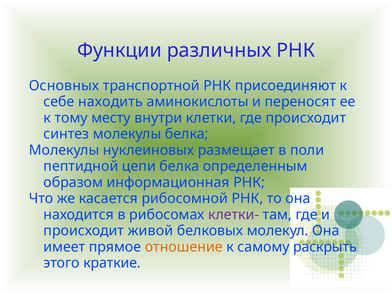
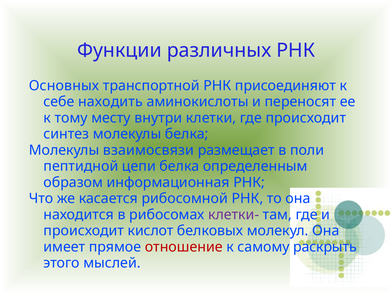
нуклеиновых: нуклеиновых -> взаимосвязи (148, 150)
живой: живой -> кислот (151, 231)
отношение colour: orange -> red (184, 247)
краткие: краткие -> мыслей (112, 263)
